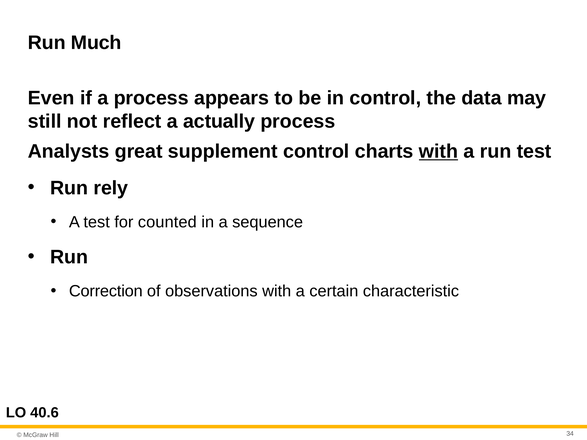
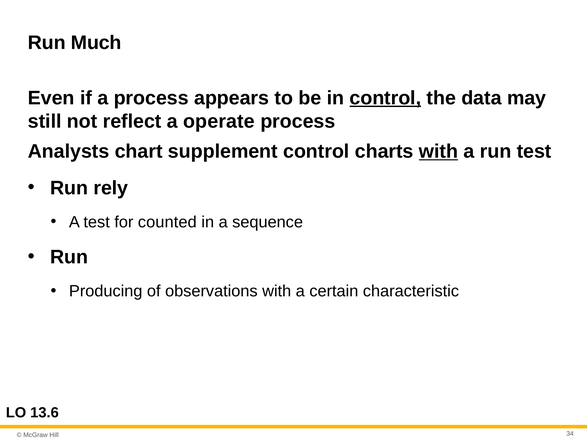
control underline: none -> present (385, 98)
actually: actually -> operate (219, 121)
great: great -> chart (139, 151)
Correction: Correction -> Producing (106, 291)
40.6: 40.6 -> 13.6 (44, 413)
